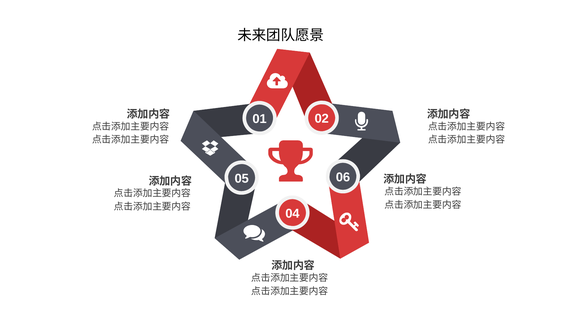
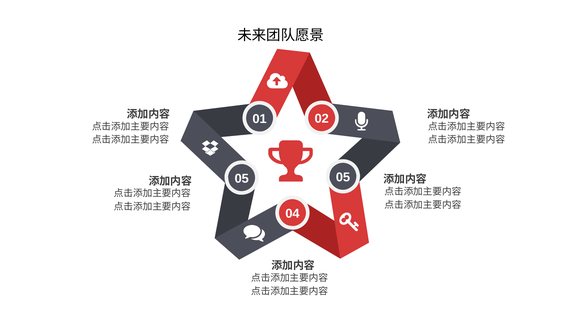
05 06: 06 -> 05 (343, 177)
